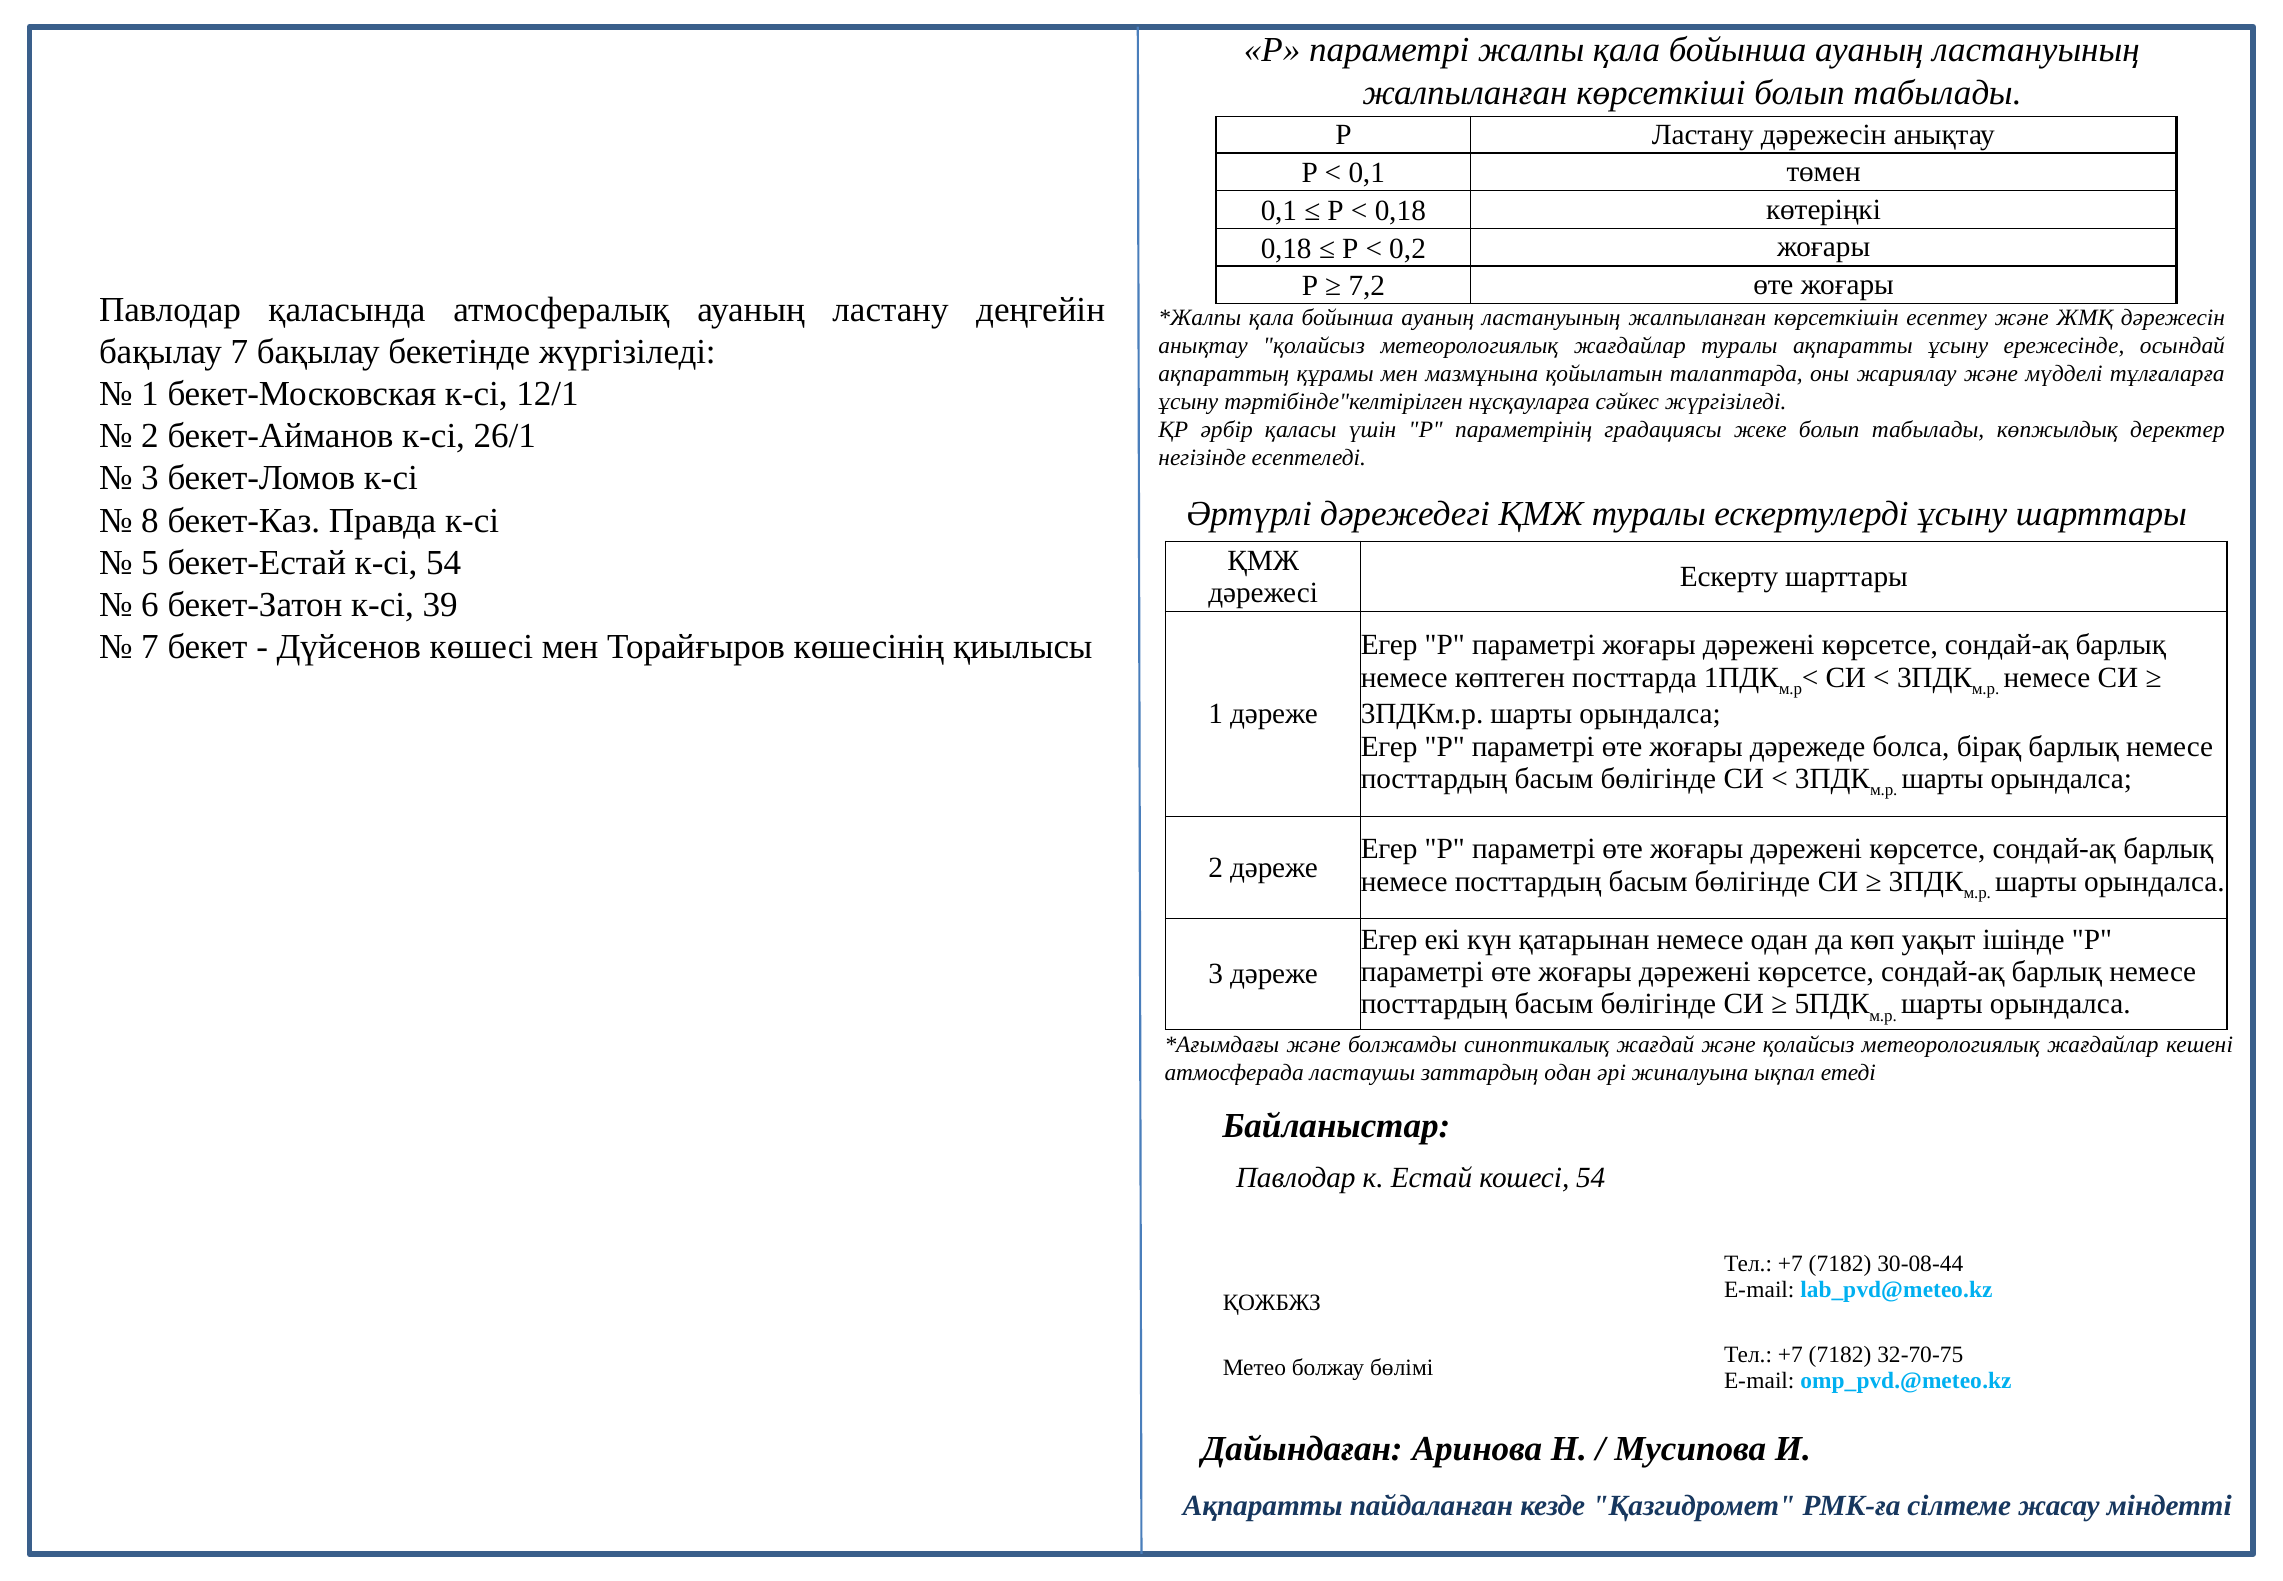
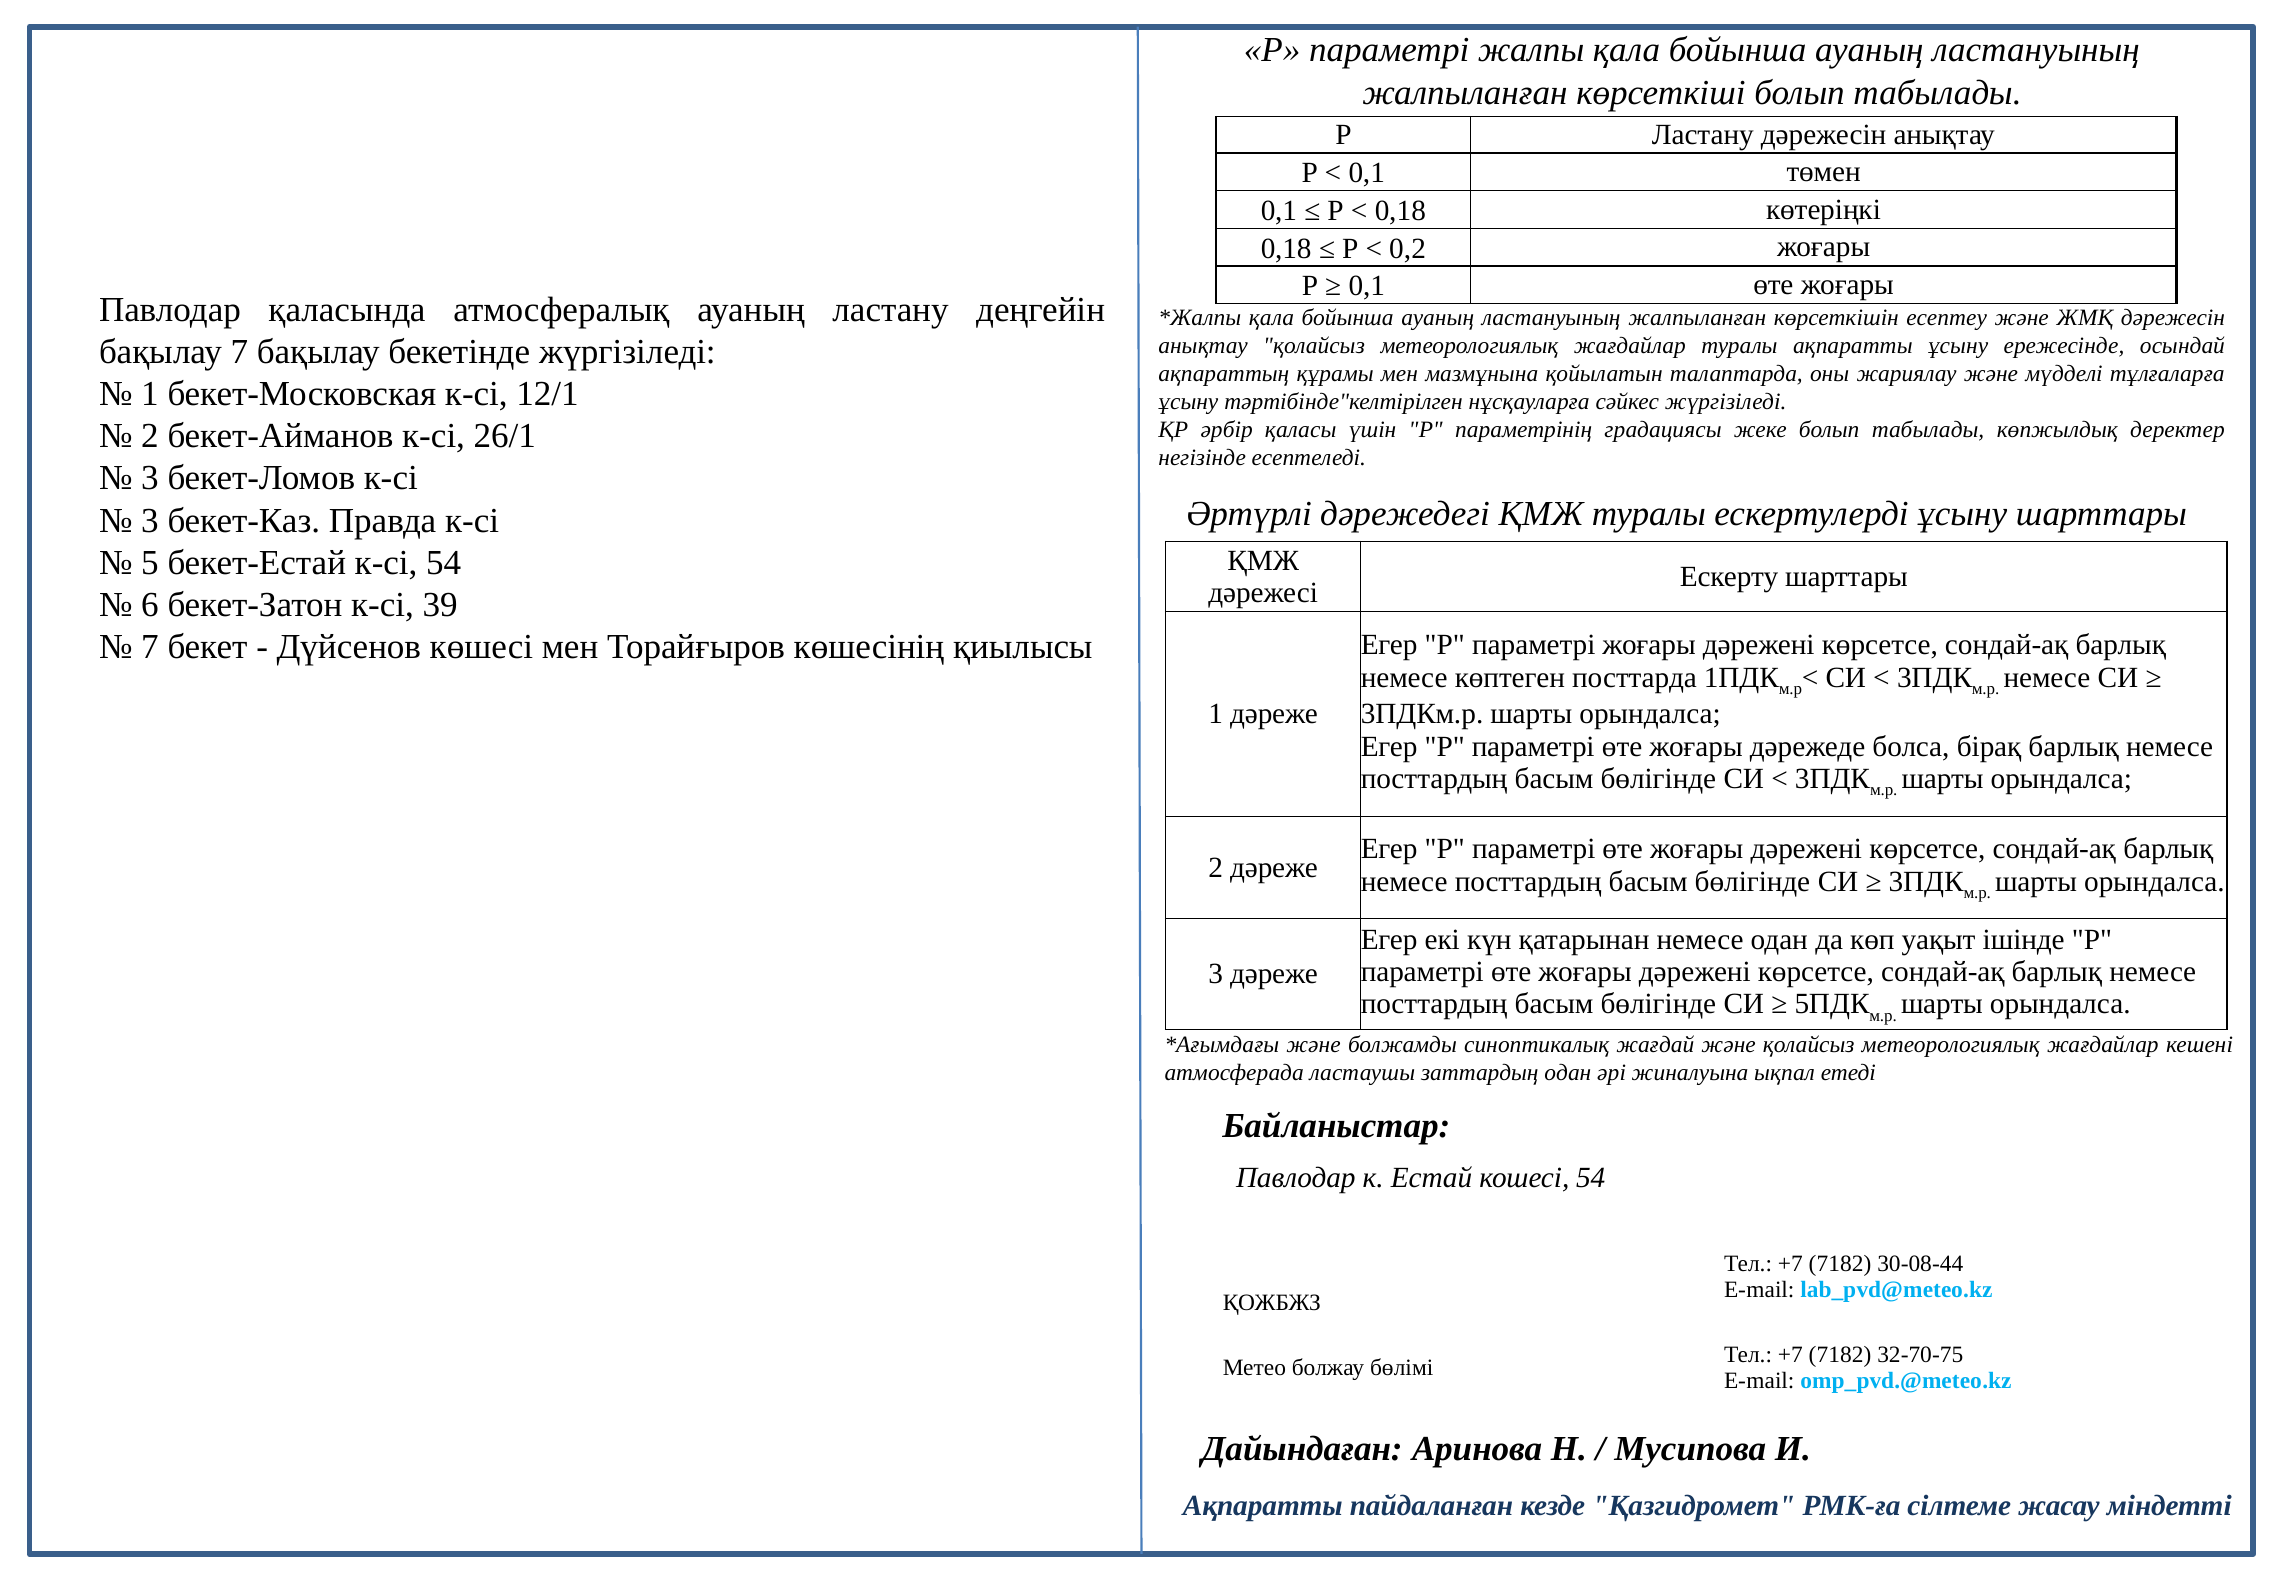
7,2: 7,2 -> 0,1 (1367, 286)
8: 8 -> 3 (150, 520)
